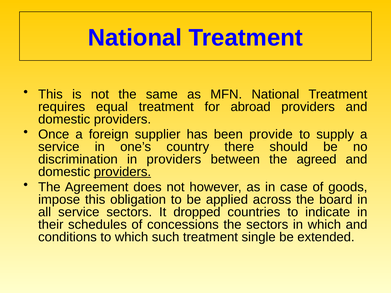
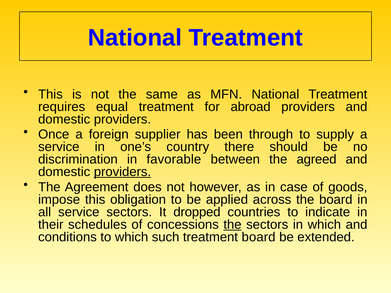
provide: provide -> through (271, 134)
in providers: providers -> favorable (174, 160)
the underline: none -> present (233, 225)
treatment single: single -> board (259, 237)
